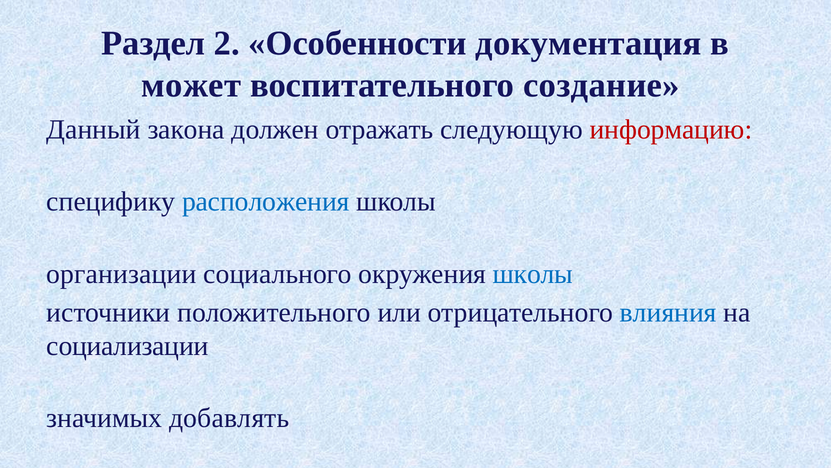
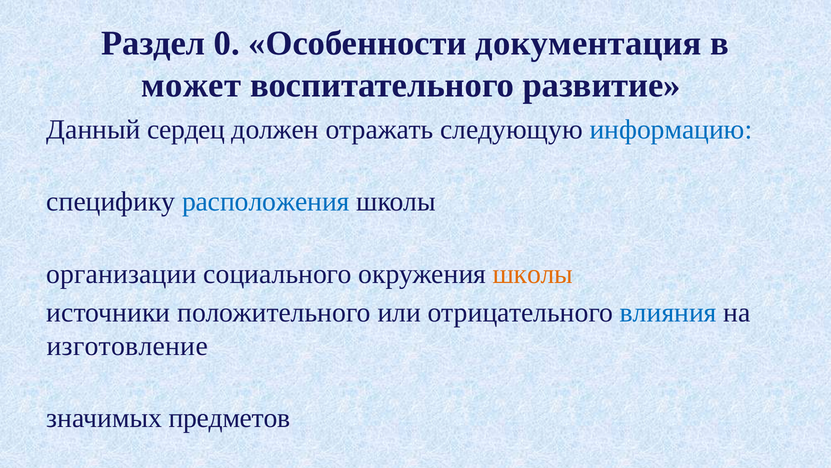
2: 2 -> 0 (227, 43)
создание: создание -> развитие (602, 85)
закона: закона -> сердец (186, 129)
информацию colour: red -> blue (671, 129)
школы colour: blue -> orange (533, 274)
социализации: социализации -> изготовление (127, 346)
добавлять: добавлять -> предметов (229, 418)
